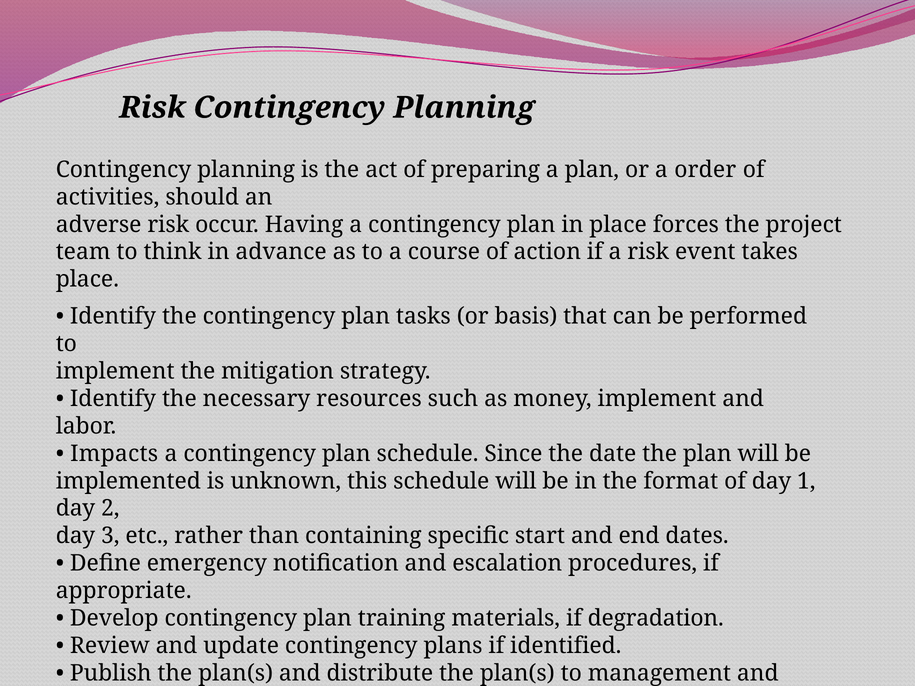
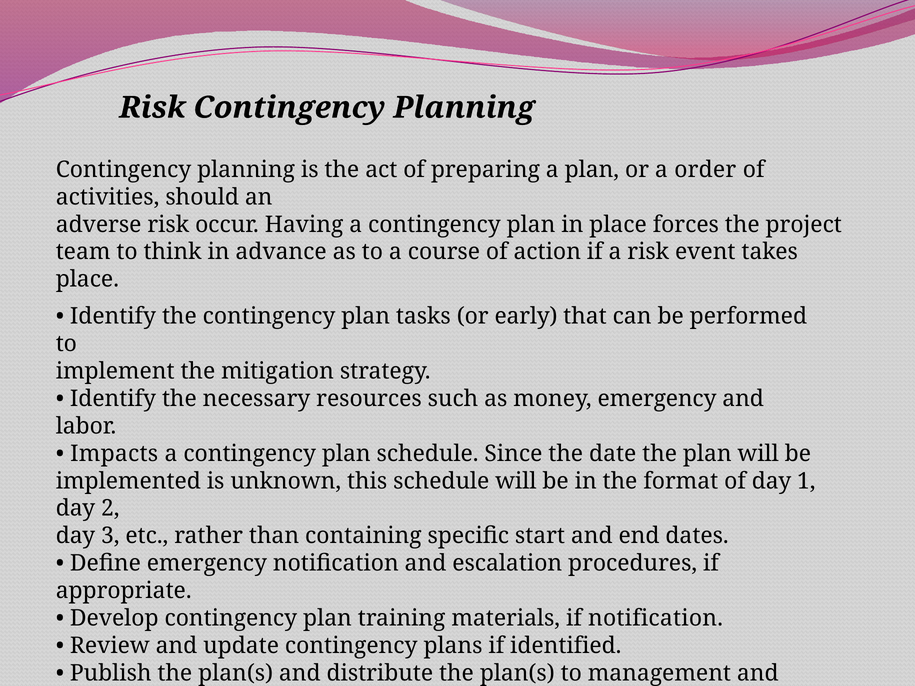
basis: basis -> early (526, 316)
money implement: implement -> emergency (657, 399)
if degradation: degradation -> notification (656, 618)
